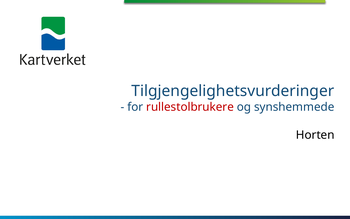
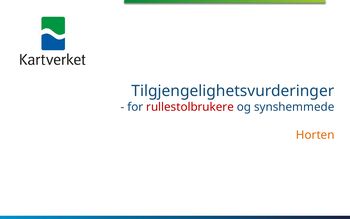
Horten colour: black -> orange (315, 135)
